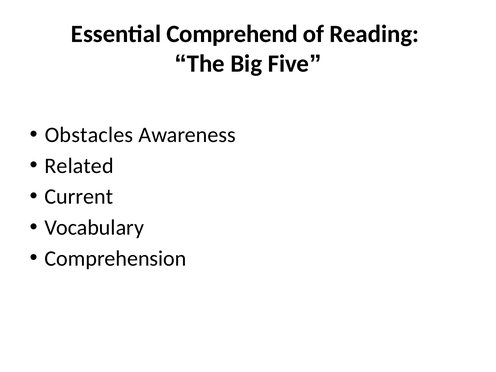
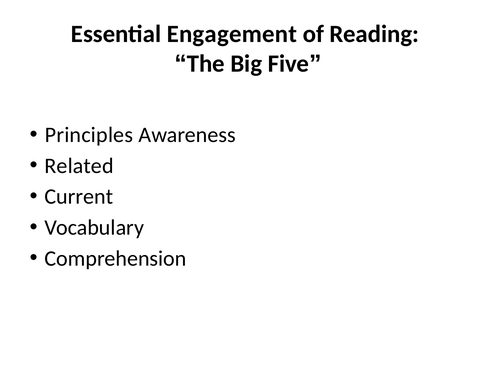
Comprehend: Comprehend -> Engagement (232, 34)
Obstacles: Obstacles -> Principles (89, 135)
